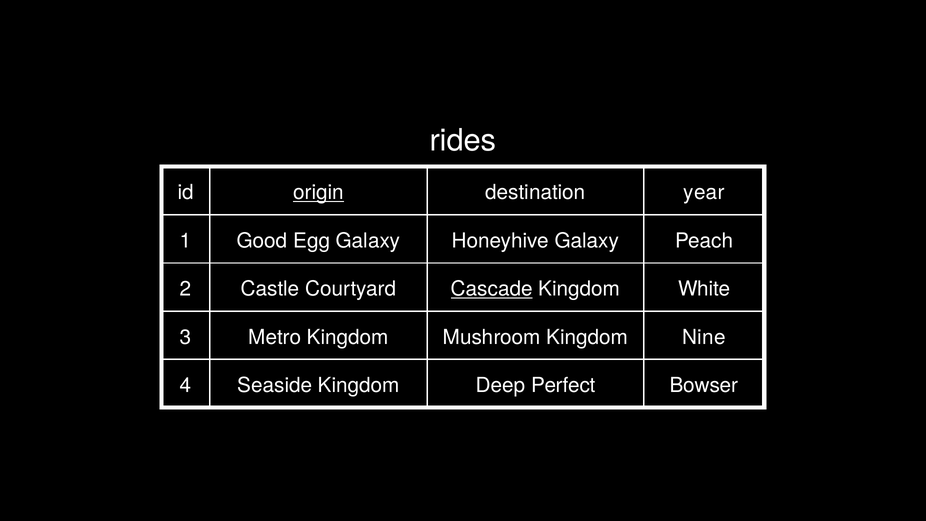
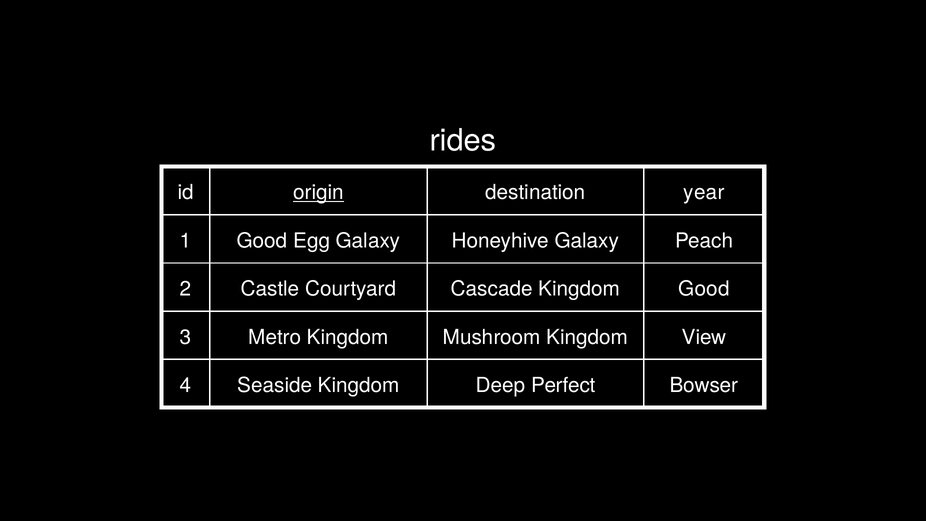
Cascade underline: present -> none (492, 289)
Kingdom White: White -> Good (704, 289)
Nine: Nine -> View (704, 337)
